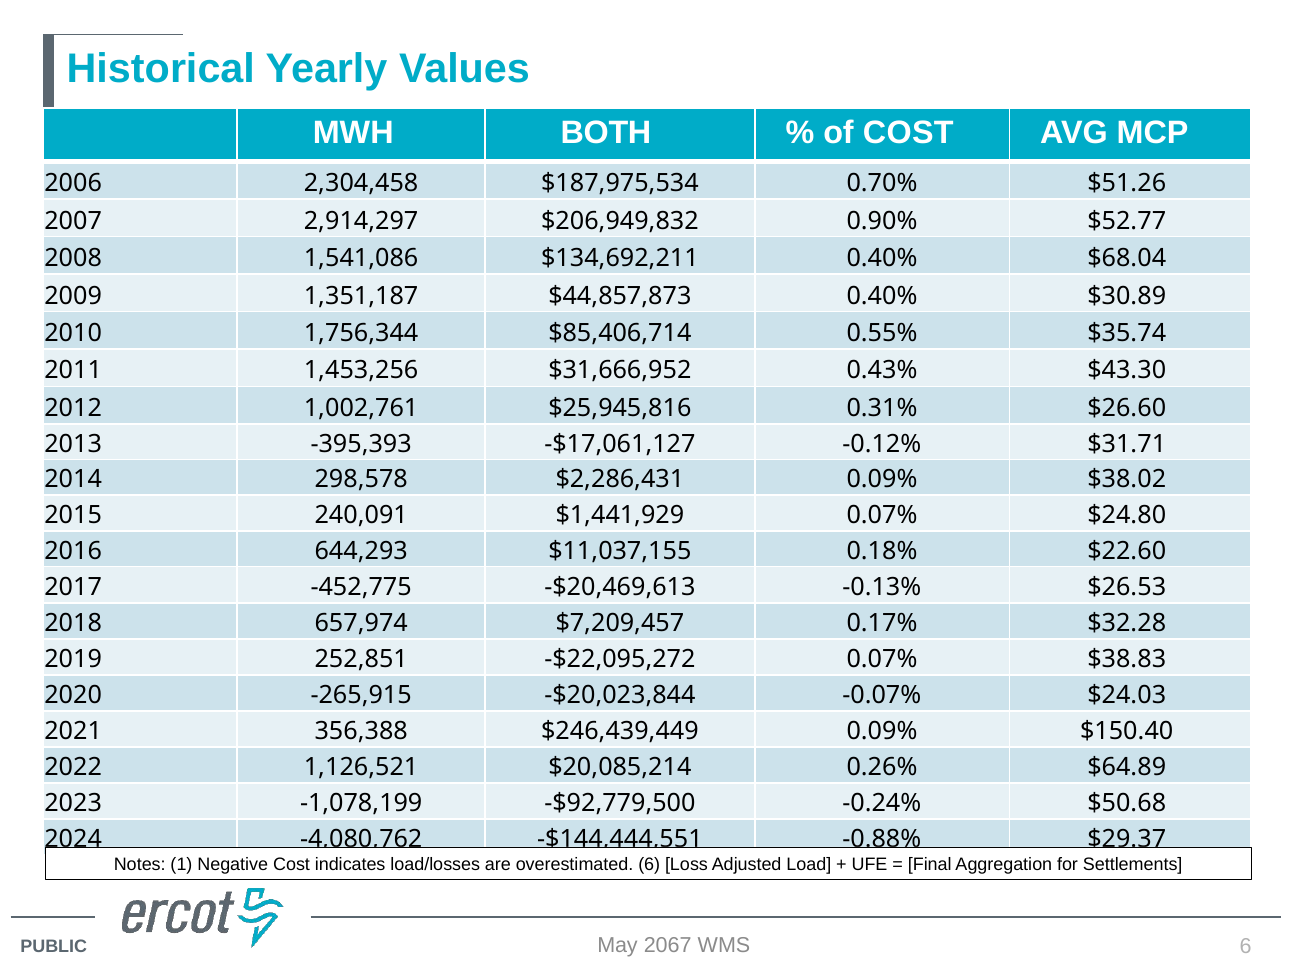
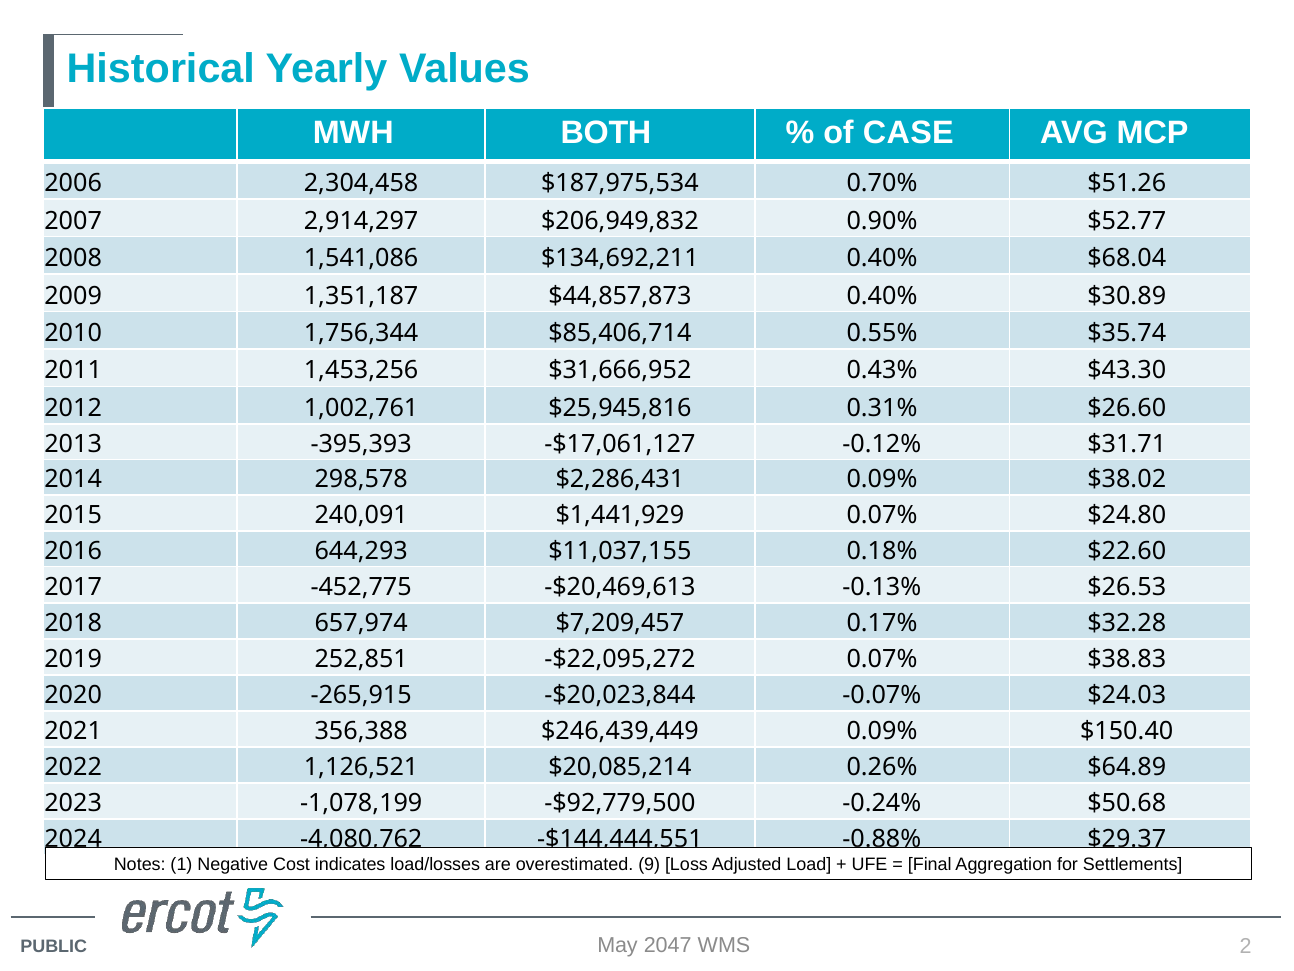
of COST: COST -> CASE (908, 133)
overestimated 6: 6 -> 9 (649, 864)
2067: 2067 -> 2047 (668, 945)
WMS 6: 6 -> 2 (1246, 946)
